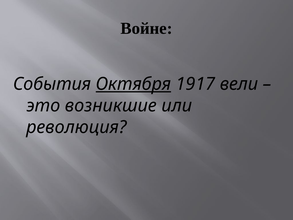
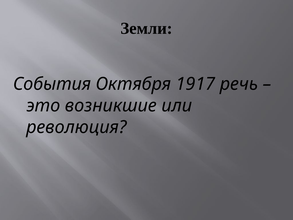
Войне: Войне -> Земли (146, 28)
Октября underline: present -> none (133, 84)
вели: вели -> речь (239, 84)
